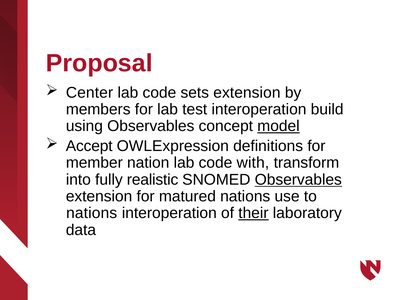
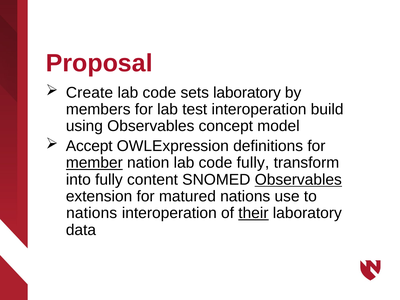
Center: Center -> Create (89, 93)
sets extension: extension -> laboratory (247, 93)
model underline: present -> none (278, 126)
member underline: none -> present (94, 163)
code with: with -> fully (253, 163)
realistic: realistic -> content (152, 180)
